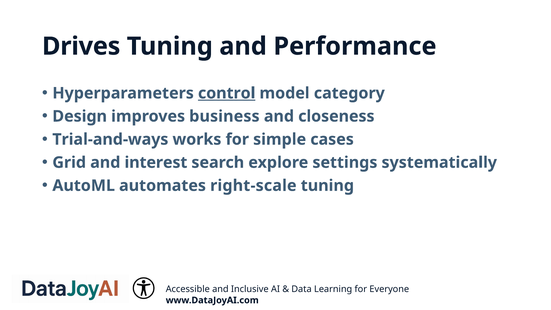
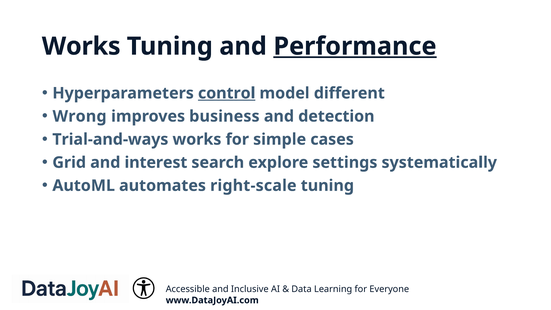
Drives: Drives -> Works (81, 46)
Performance underline: none -> present (355, 46)
category: category -> different (349, 93)
Design: Design -> Wrong (80, 116)
closeness: closeness -> detection (336, 116)
